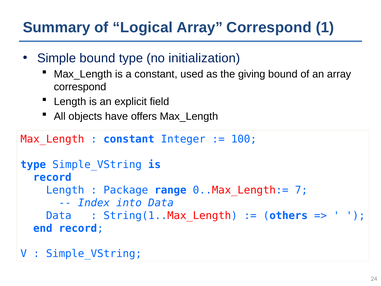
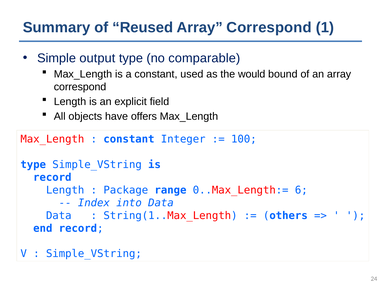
Logical: Logical -> Reused (143, 27)
Simple bound: bound -> output (97, 58)
initialization: initialization -> comparable (204, 58)
giving: giving -> would (252, 74)
7: 7 -> 6 (301, 190)
